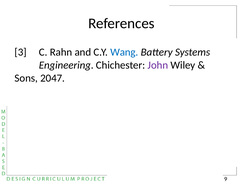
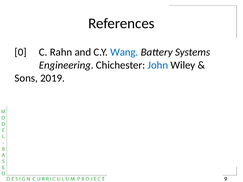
3: 3 -> 0 (21, 52)
John colour: purple -> blue (158, 65)
2047: 2047 -> 2019 (53, 78)
